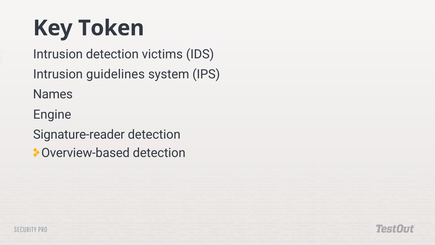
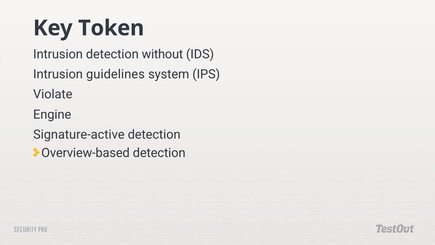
victims: victims -> without (162, 54)
Names: Names -> Violate (53, 94)
Signature-reader: Signature-reader -> Signature-active (79, 135)
